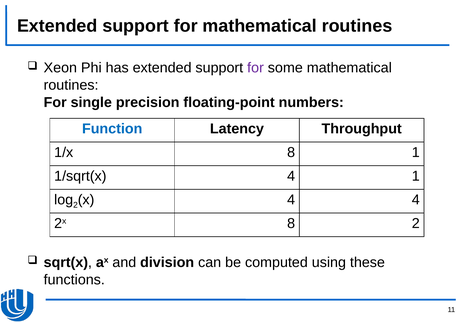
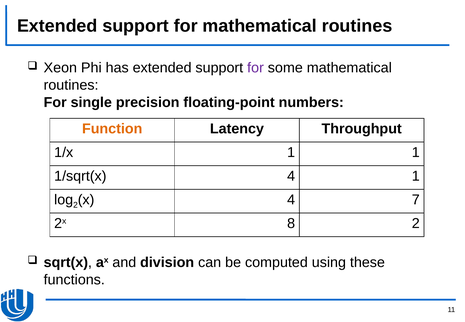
Function colour: blue -> orange (112, 129)
1/x 8: 8 -> 1 (291, 152)
4 4: 4 -> 7 (416, 200)
